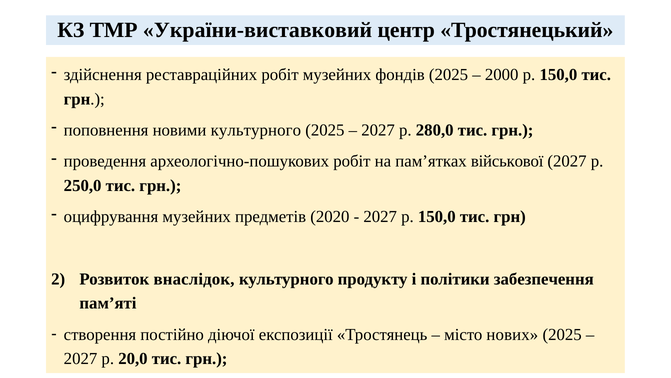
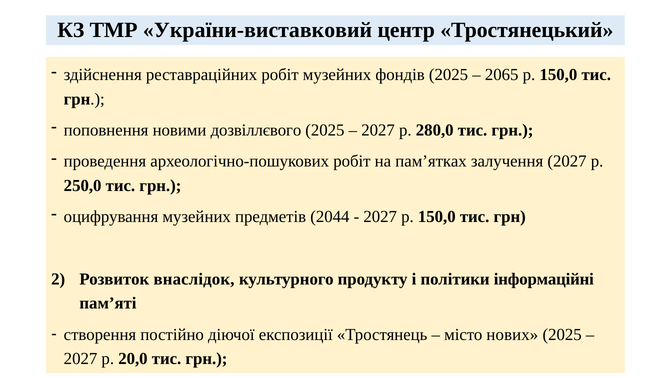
2000: 2000 -> 2065 (502, 75)
новими культурного: культурного -> дозвіллєвого (256, 130)
військової: військової -> залучення (507, 161)
2020: 2020 -> 2044 (330, 216)
забезпечення: забезпечення -> інформаційні (544, 279)
